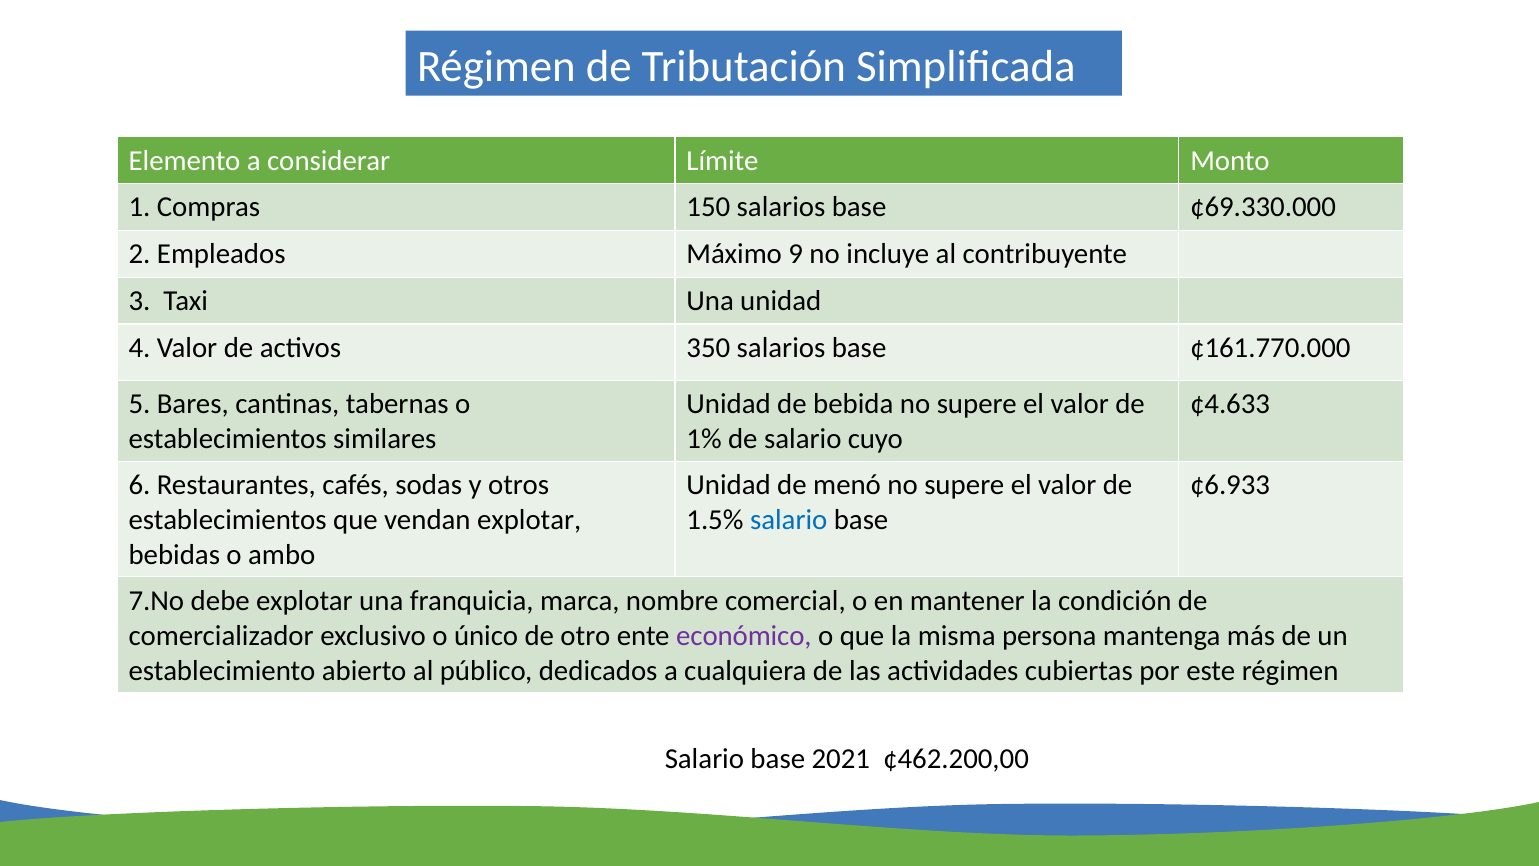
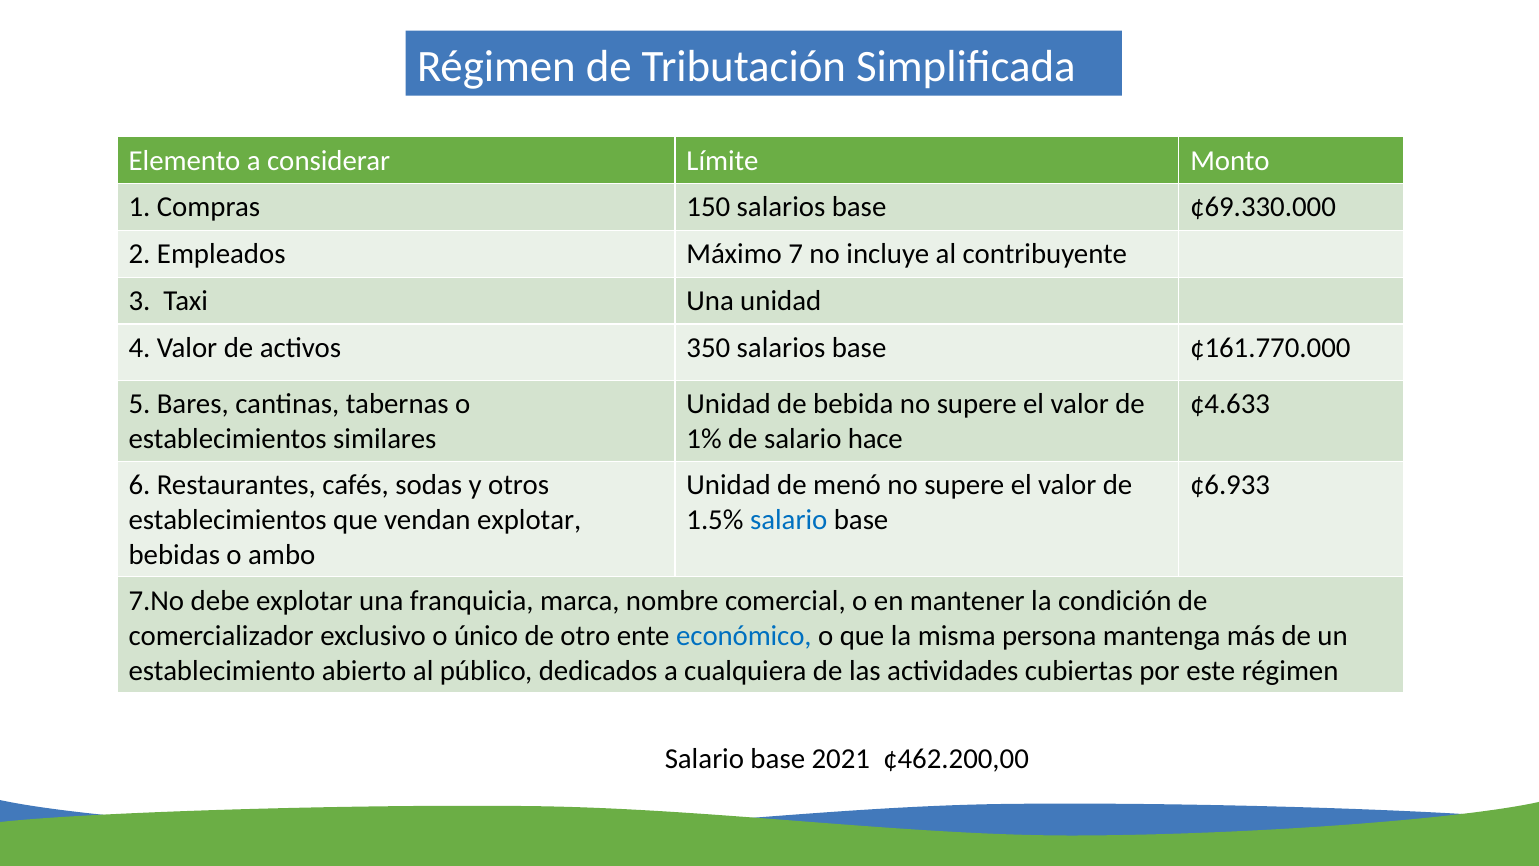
9: 9 -> 7 (796, 254)
cuyo: cuyo -> hace (875, 439)
económico colour: purple -> blue (744, 635)
